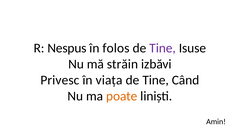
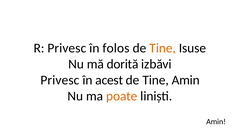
R Nespus: Nespus -> Privesc (67, 48)
Tine colour: purple -> orange (163, 48)
străin: străin -> dorită (123, 64)
viața: viața -> acest (109, 80)
Tine Când: Când -> Amin (186, 80)
